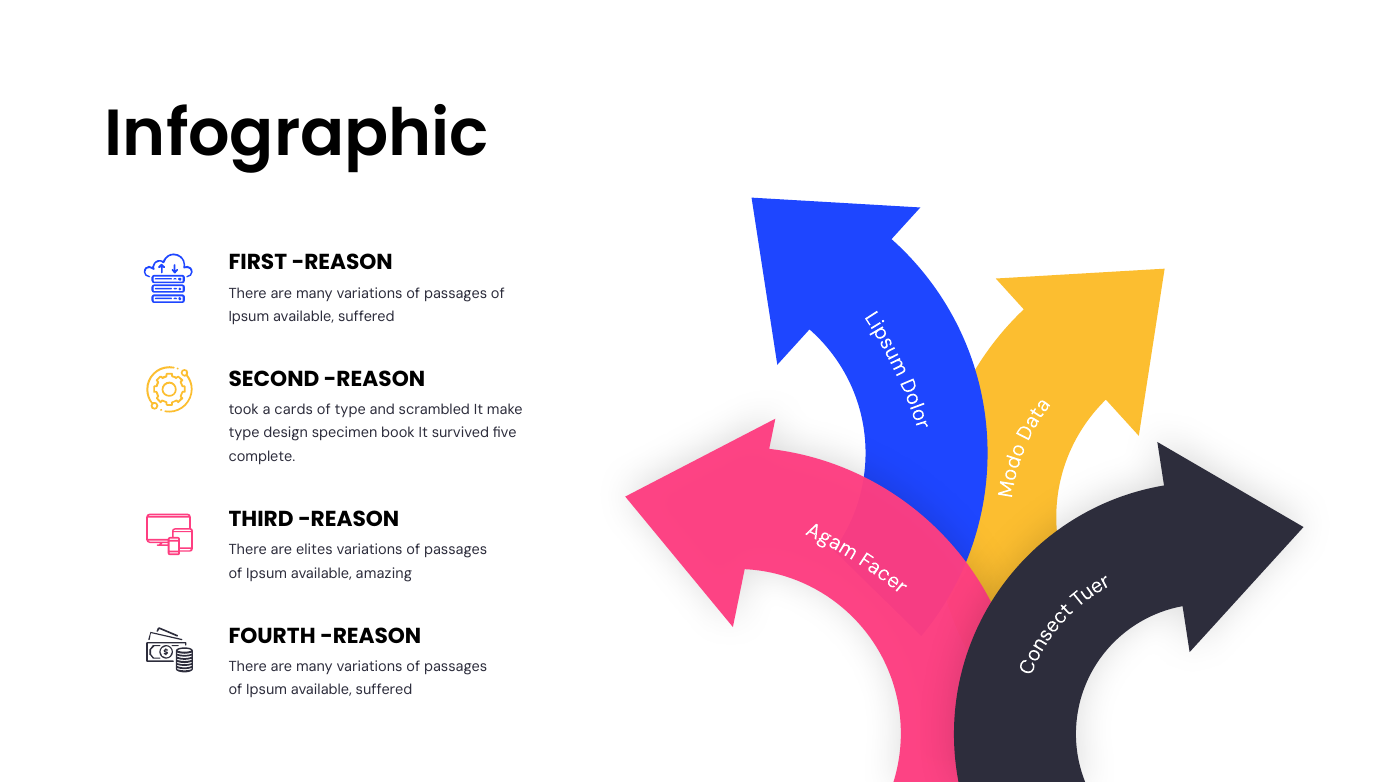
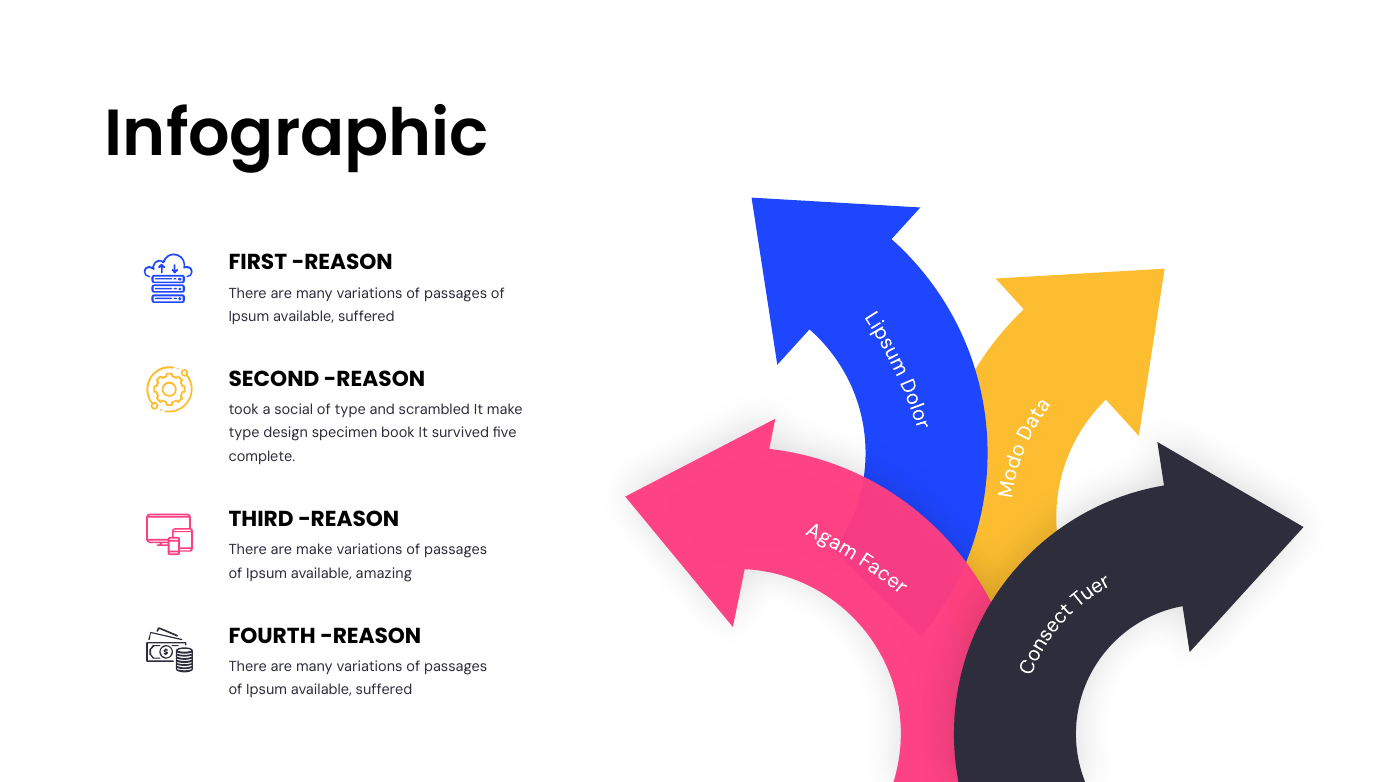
cards: cards -> social (294, 410)
are elites: elites -> make (314, 550)
